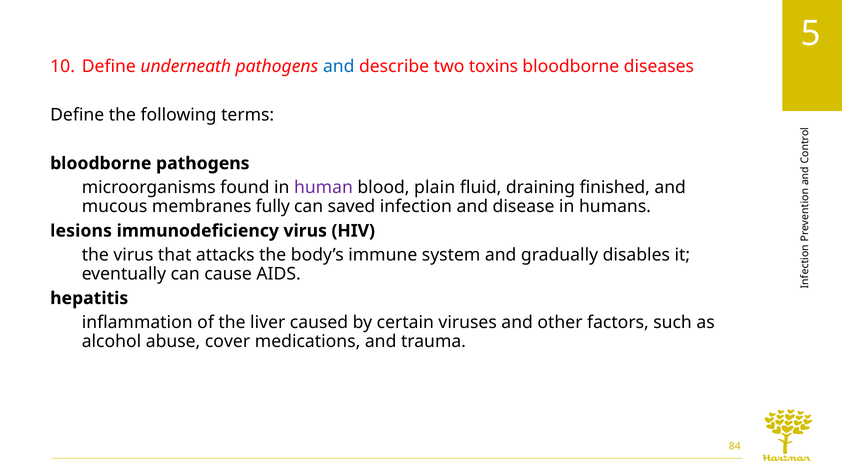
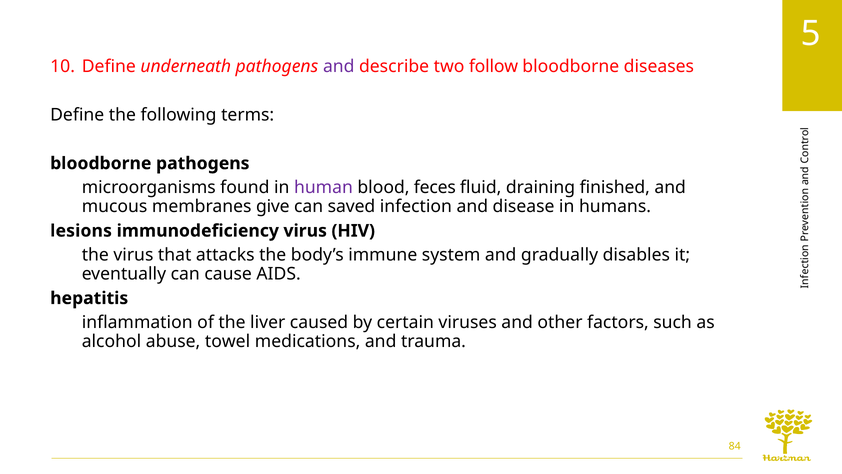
and colour: blue -> purple (339, 66)
toxins: toxins -> follow (494, 66)
plain: plain -> feces (435, 187)
fully: fully -> give (273, 206)
cover: cover -> towel (228, 341)
